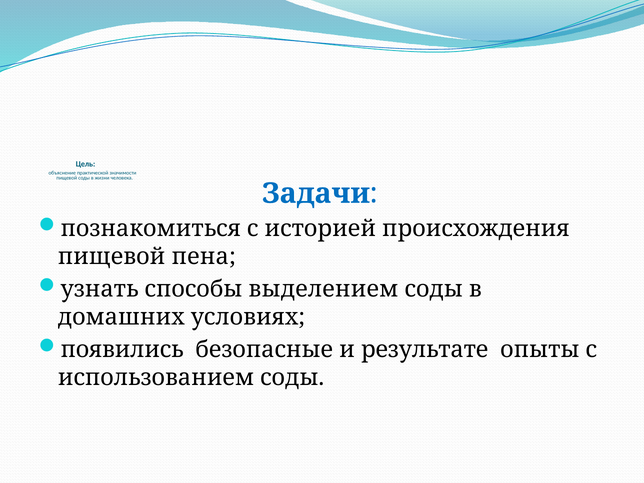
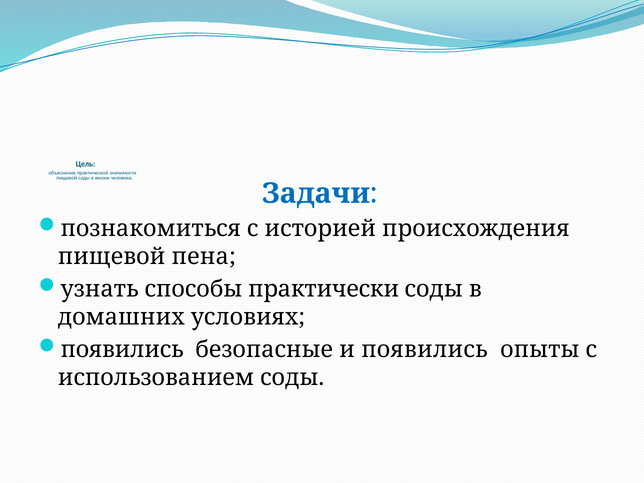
выделением: выделением -> практически (324, 289)
и результате: результате -> появились (424, 350)
